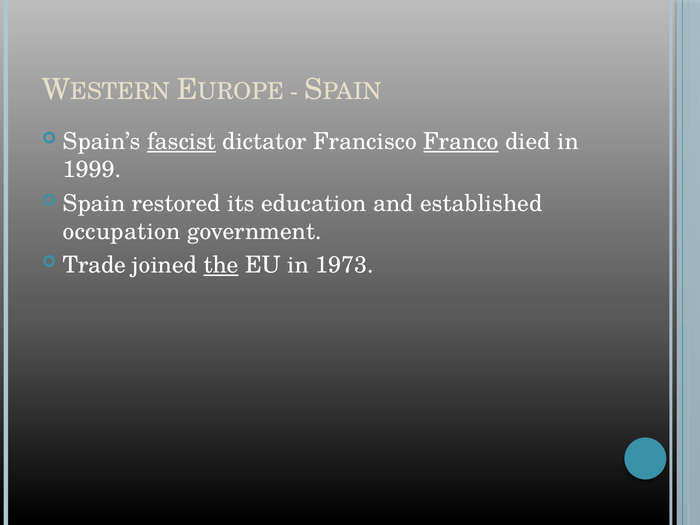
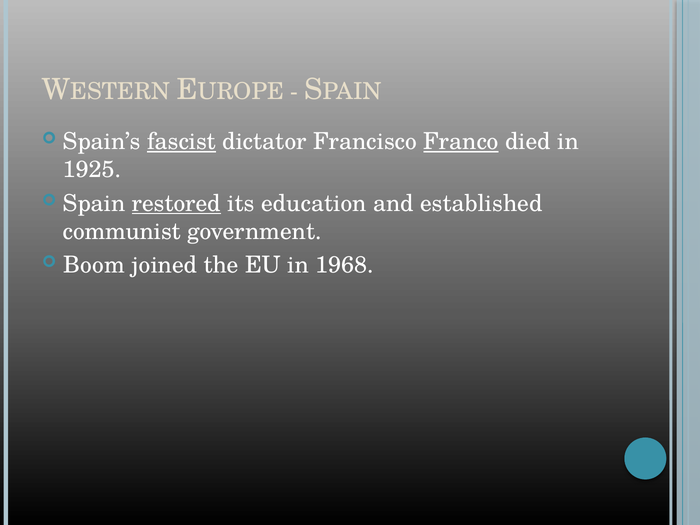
1999: 1999 -> 1925 (92, 170)
restored underline: none -> present (176, 203)
occupation: occupation -> communist (122, 231)
Trade: Trade -> Boom (94, 265)
the underline: present -> none (221, 265)
1973: 1973 -> 1968 (345, 265)
